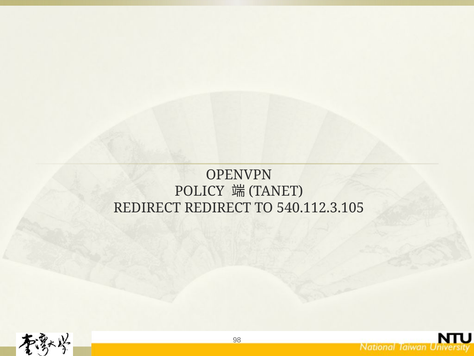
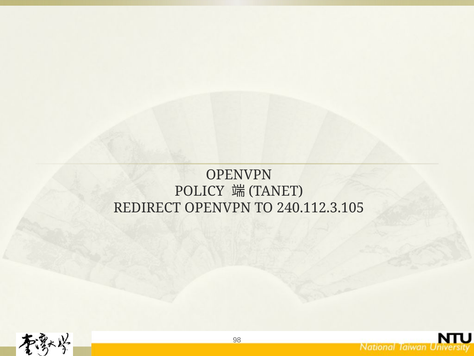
REDIRECT REDIRECT: REDIRECT -> OPENVPN (218, 208)
540.112.3.105: 540.112.3.105 -> 240.112.3.105 (320, 208)
